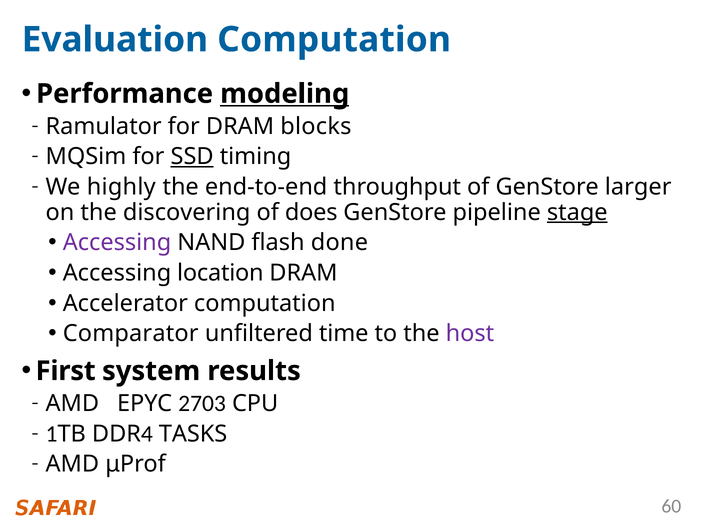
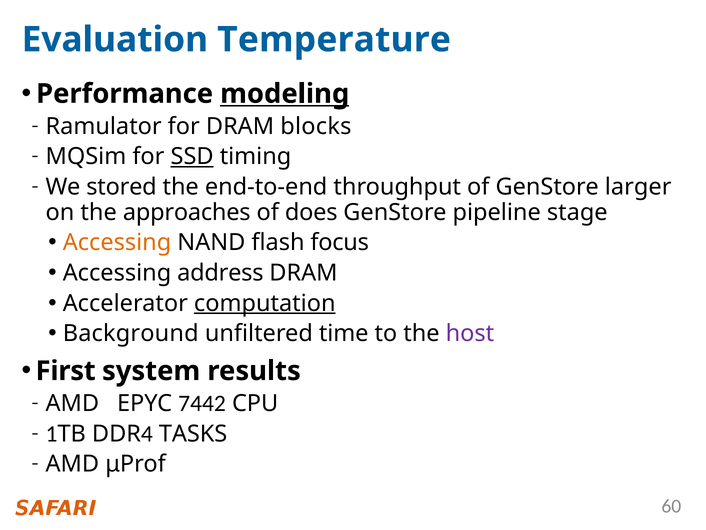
Evaluation Computation: Computation -> Temperature (334, 40)
highly: highly -> stored (121, 187)
discovering: discovering -> approaches (187, 212)
stage underline: present -> none (577, 212)
Accessing colour: purple -> orange (117, 242)
done: done -> focus (340, 242)
location: location -> address (220, 273)
computation underline: none -> present (265, 303)
Comparator: Comparator -> Background (131, 333)
2703: 2703 -> 7442 (202, 403)
